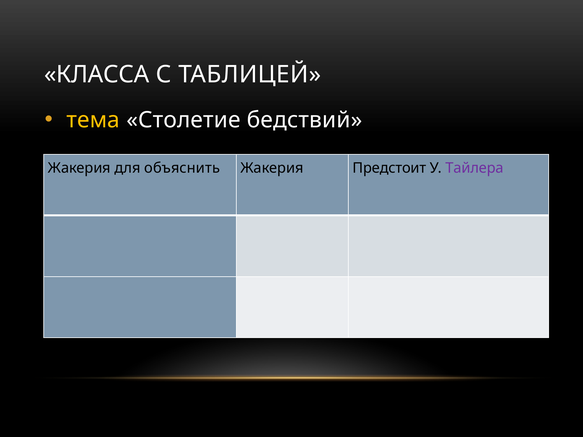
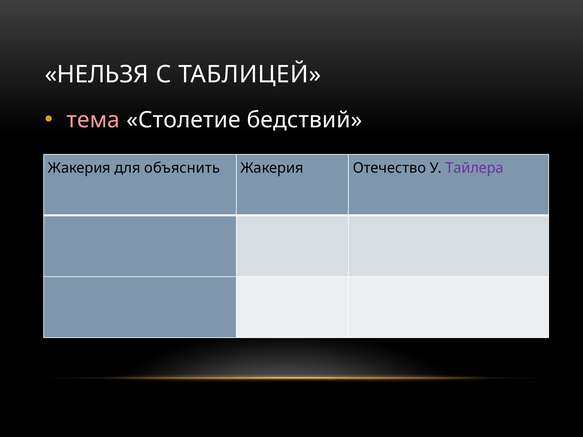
КЛАССА: КЛАССА -> НЕЛЬЗЯ (97, 75)
тема colour: yellow -> pink (93, 120)
Предстоит: Предстоит -> Отечество (389, 168)
